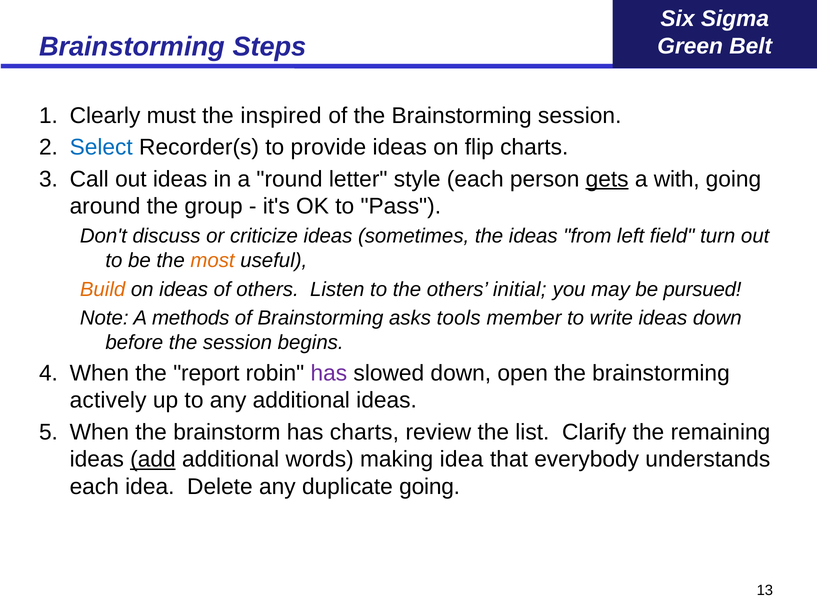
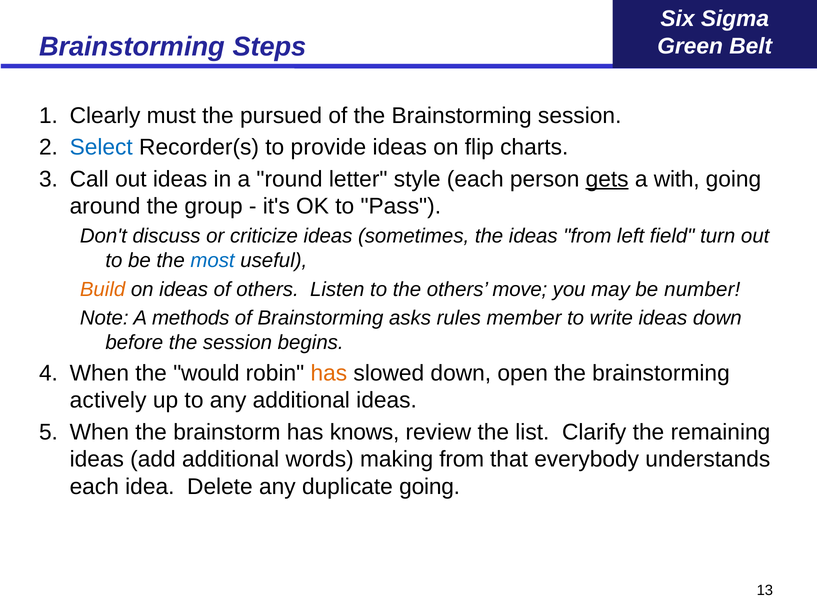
inspired: inspired -> pursued (281, 115)
most colour: orange -> blue (213, 261)
initial: initial -> move (520, 289)
pursued: pursued -> number (702, 289)
tools: tools -> rules (459, 318)
report: report -> would (206, 373)
has colour: purple -> orange (329, 373)
has charts: charts -> knows (365, 432)
add underline: present -> none (153, 459)
making idea: idea -> from (462, 459)
